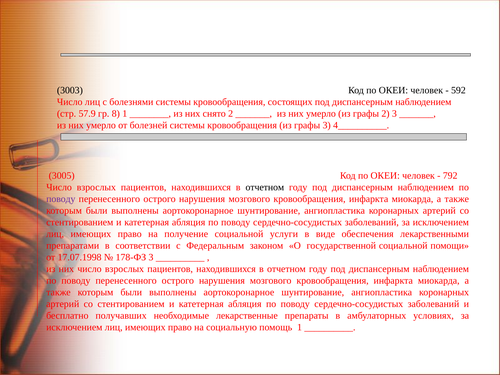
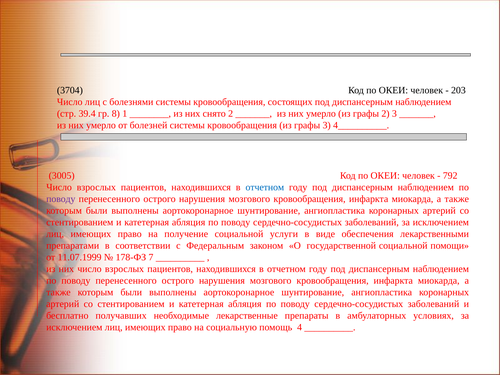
3003: 3003 -> 3704 (70, 90)
592: 592 -> 203 (458, 90)
57.9: 57.9 -> 39.4 (87, 114)
отчетном colour: black -> blue (265, 187)
17.07.1998: 17.07.1998 -> 11.07.1999 (80, 257)
178-ФЗ 3: 3 -> 7 (151, 257)
помощь 1: 1 -> 4 (300, 327)
